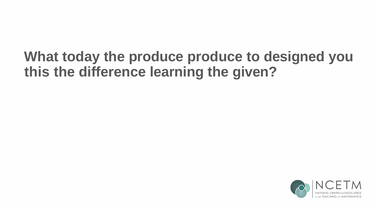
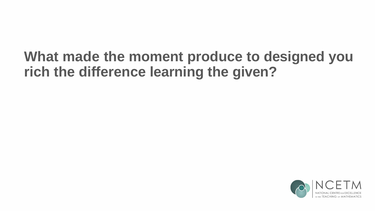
today: today -> made (81, 57)
the produce: produce -> moment (156, 57)
this: this -> rich (37, 72)
